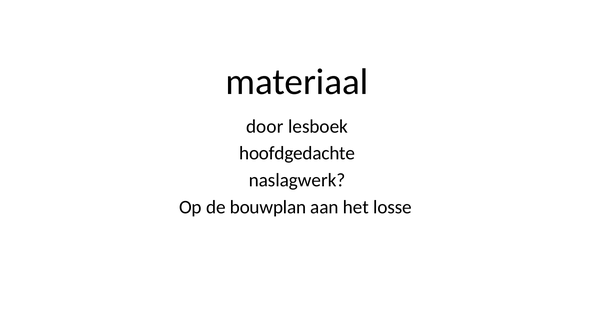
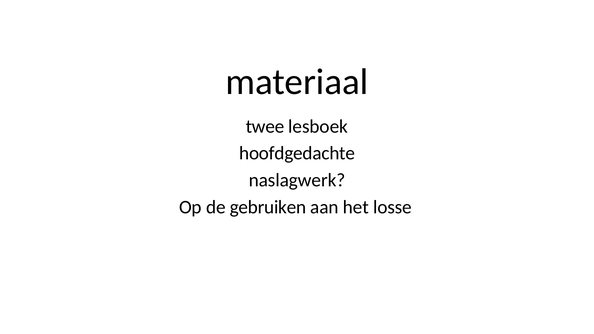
door: door -> twee (265, 126)
bouwplan: bouwplan -> gebruiken (268, 207)
